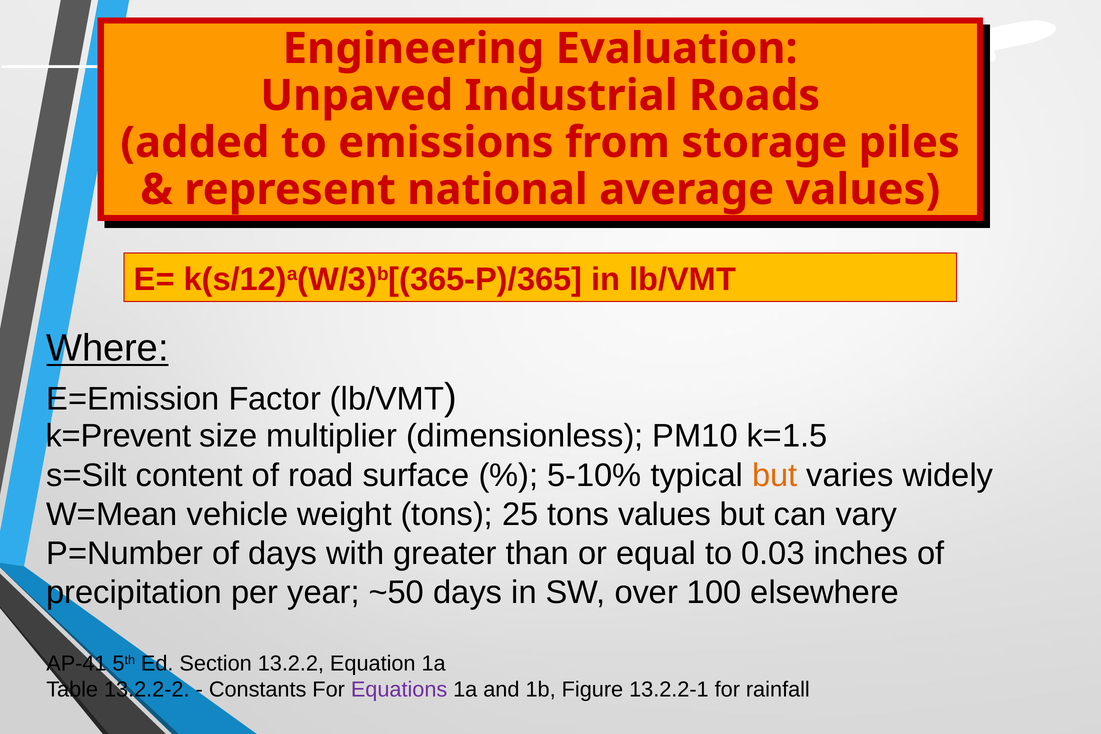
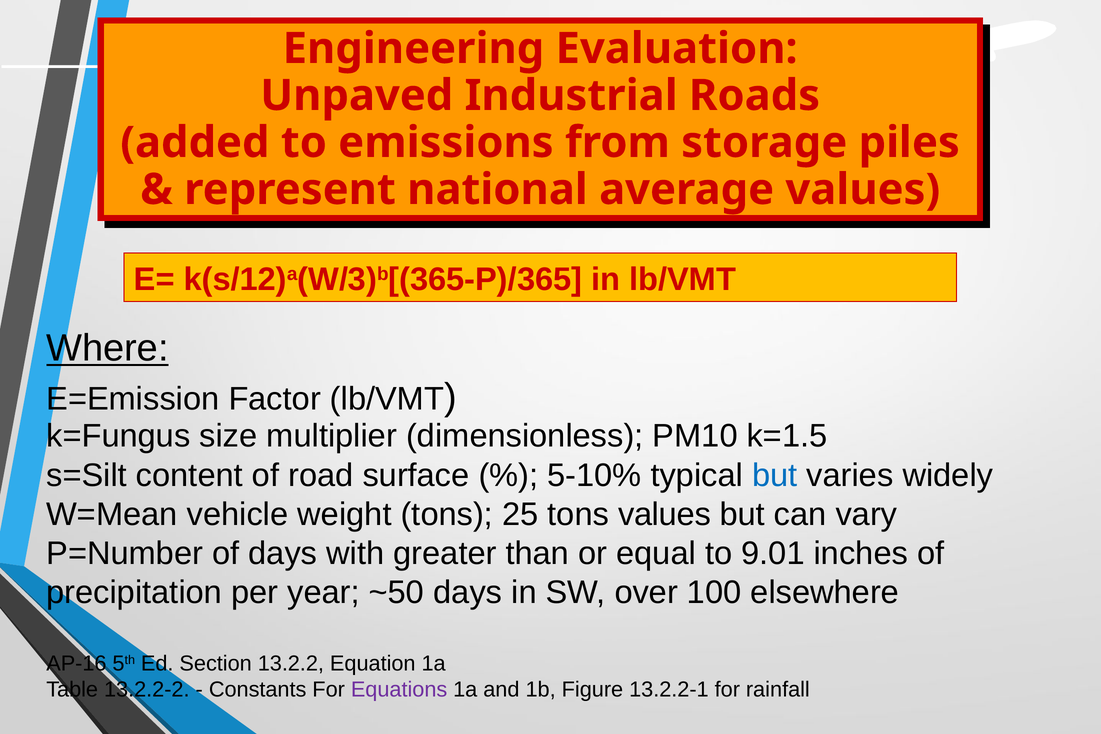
k=Prevent: k=Prevent -> k=Fungus (118, 436)
but colour: orange -> blue (775, 475)
0.03: 0.03 -> 9.01 (773, 554)
AP-41: AP-41 -> AP-16 (76, 664)
